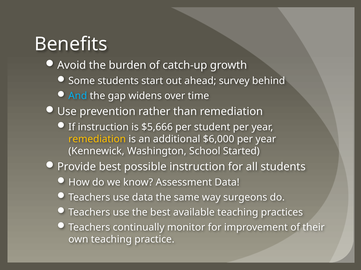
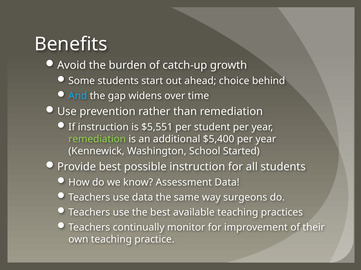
survey: survey -> choice (234, 81)
$5,666: $5,666 -> $5,551 (157, 127)
remediation colour: yellow -> light green (97, 139)
$6,000: $6,000 -> $5,400 (219, 139)
